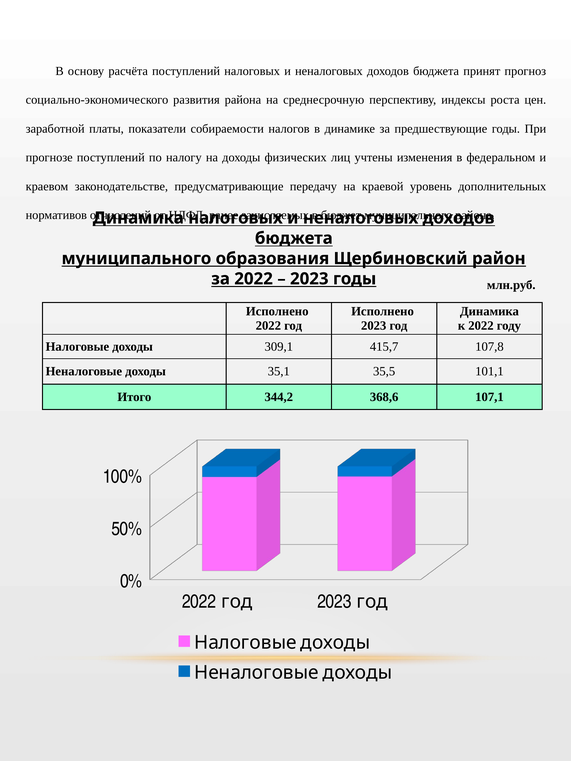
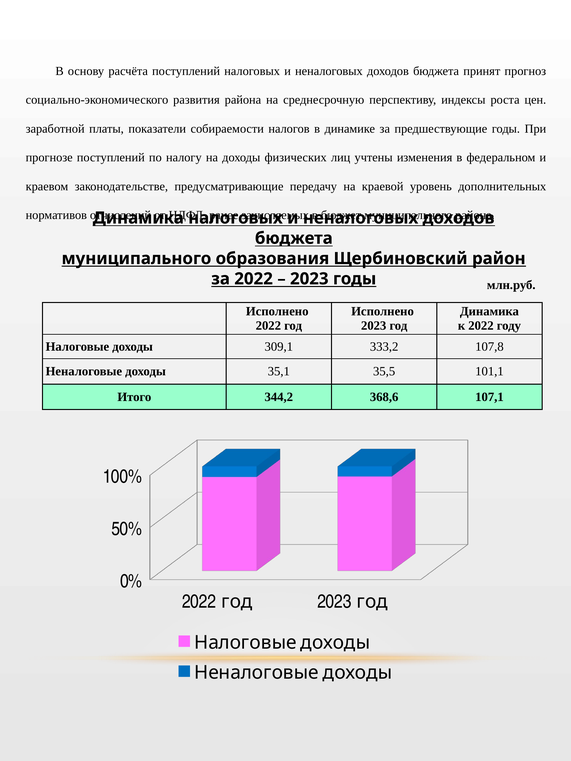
415,7: 415,7 -> 333,2 (384, 347)
